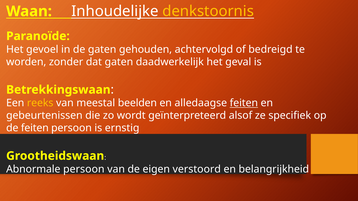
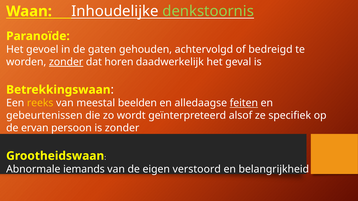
denkstoornis colour: yellow -> light green (208, 11)
zonder underline: none -> present (66, 62)
dat gaten: gaten -> horen (119, 62)
de feiten: feiten -> ervan (35, 128)
is ernstig: ernstig -> zonder (122, 128)
Abnormale persoon: persoon -> iemands (84, 169)
